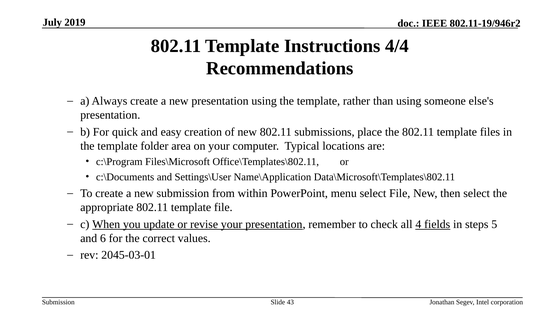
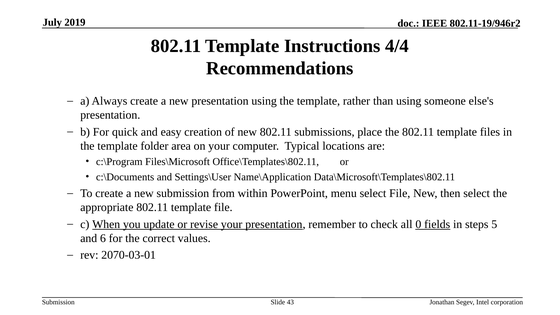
4: 4 -> 0 (418, 224)
2045-03-01: 2045-03-01 -> 2070-03-01 (129, 255)
